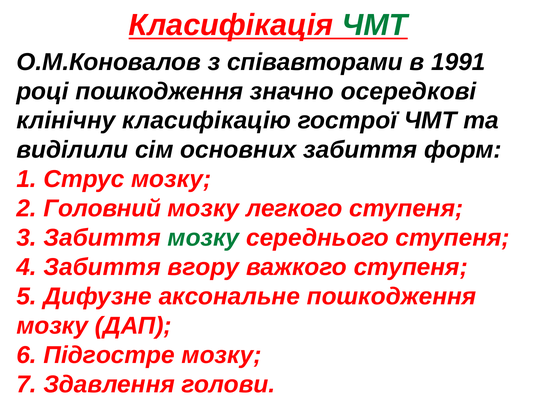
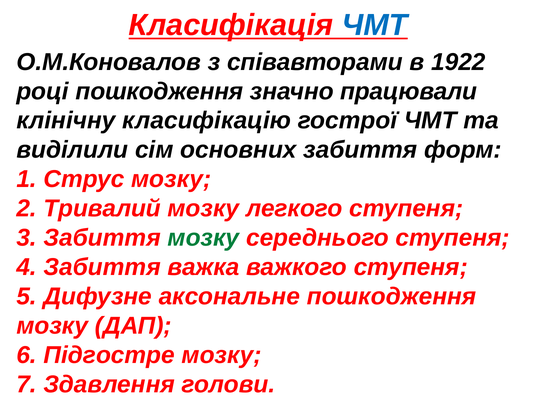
ЧМТ colour: green -> blue (375, 25)
1991: 1991 -> 1922 (458, 62)
осередкові: осередкові -> працювали (409, 91)
Головний: Головний -> Тривалий (102, 209)
вгору: вгору -> важка (203, 267)
